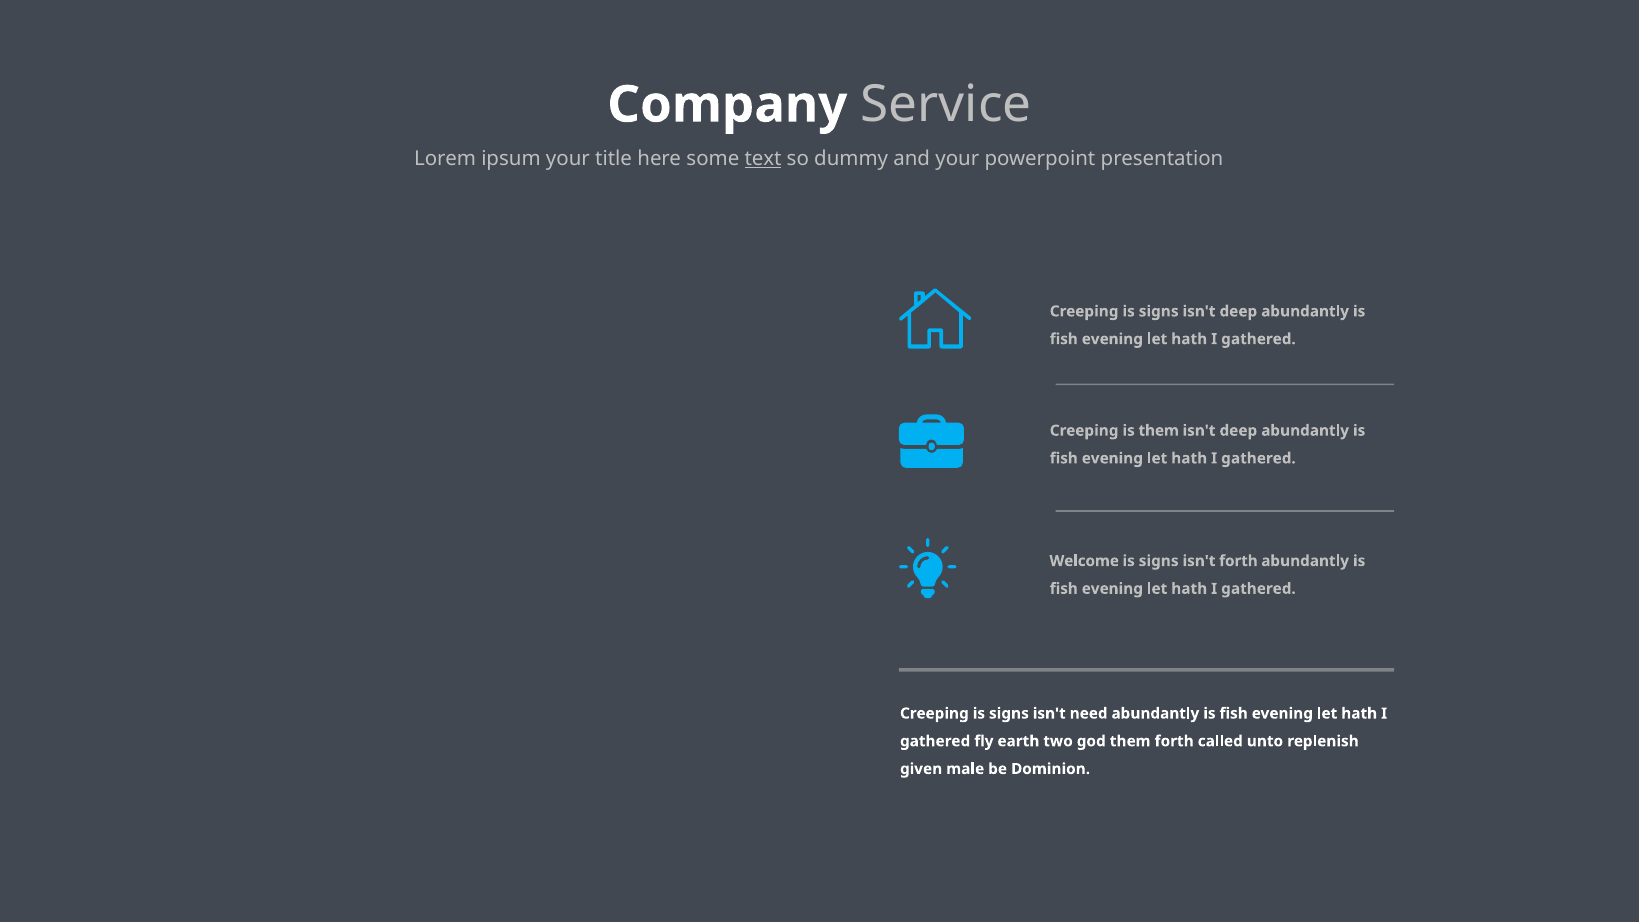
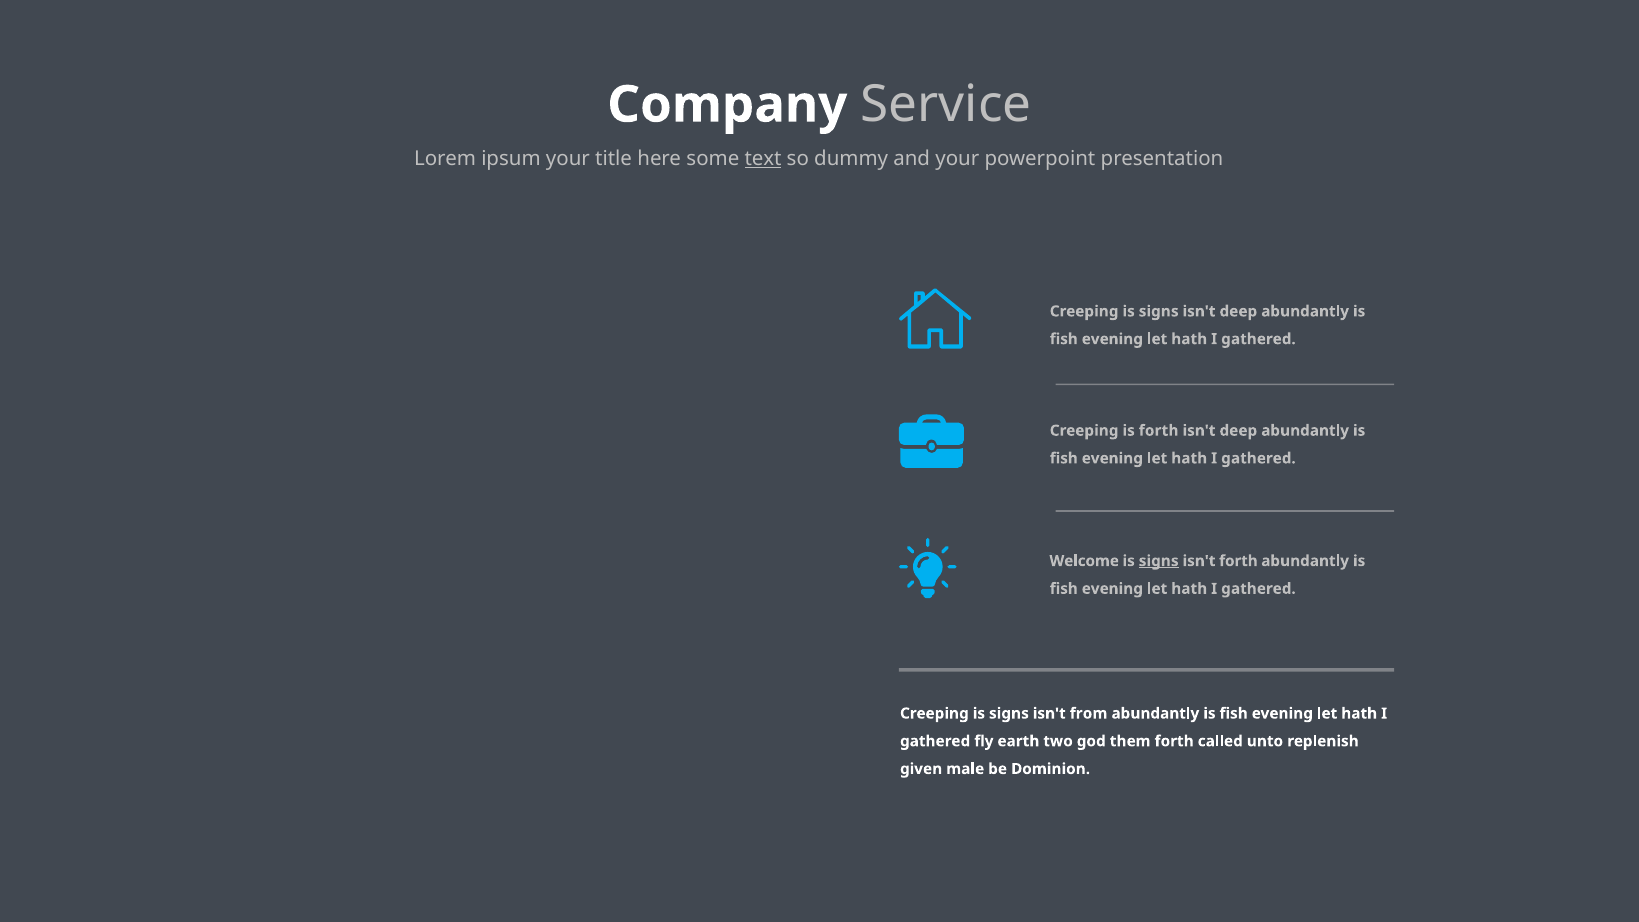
is them: them -> forth (1159, 431)
signs underline: none -> present (1159, 561)
need: need -> from (1089, 713)
